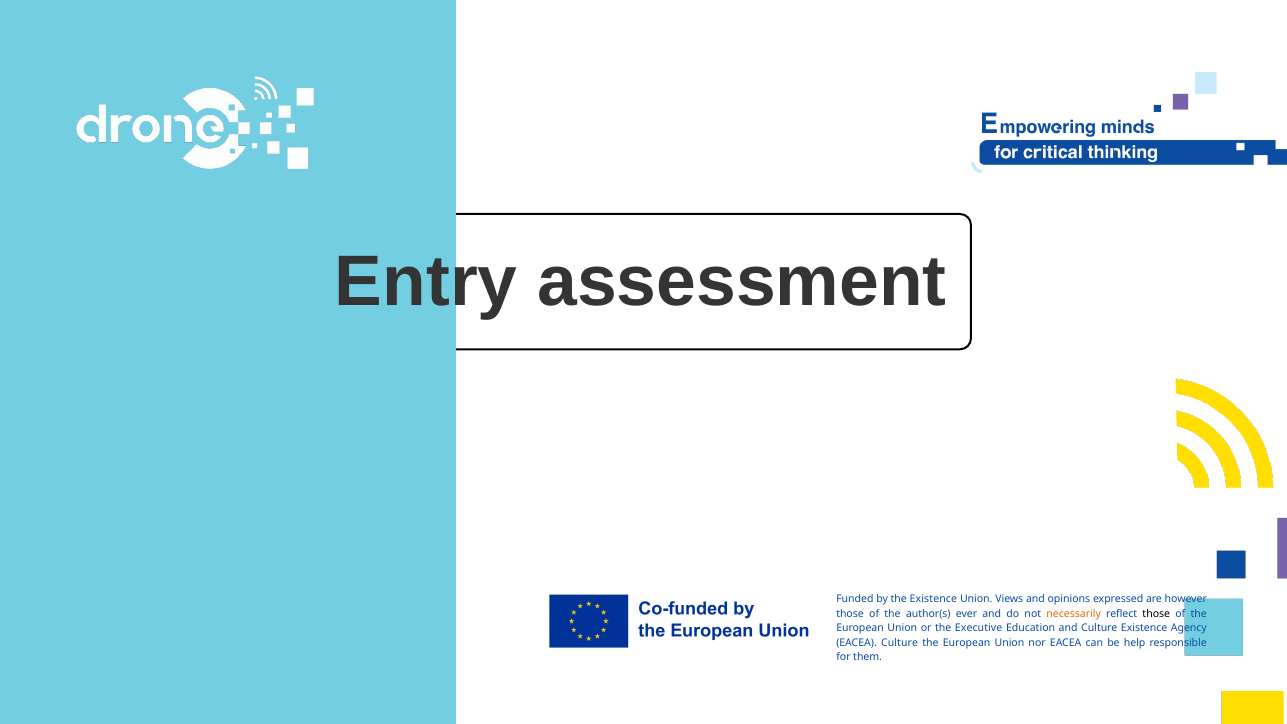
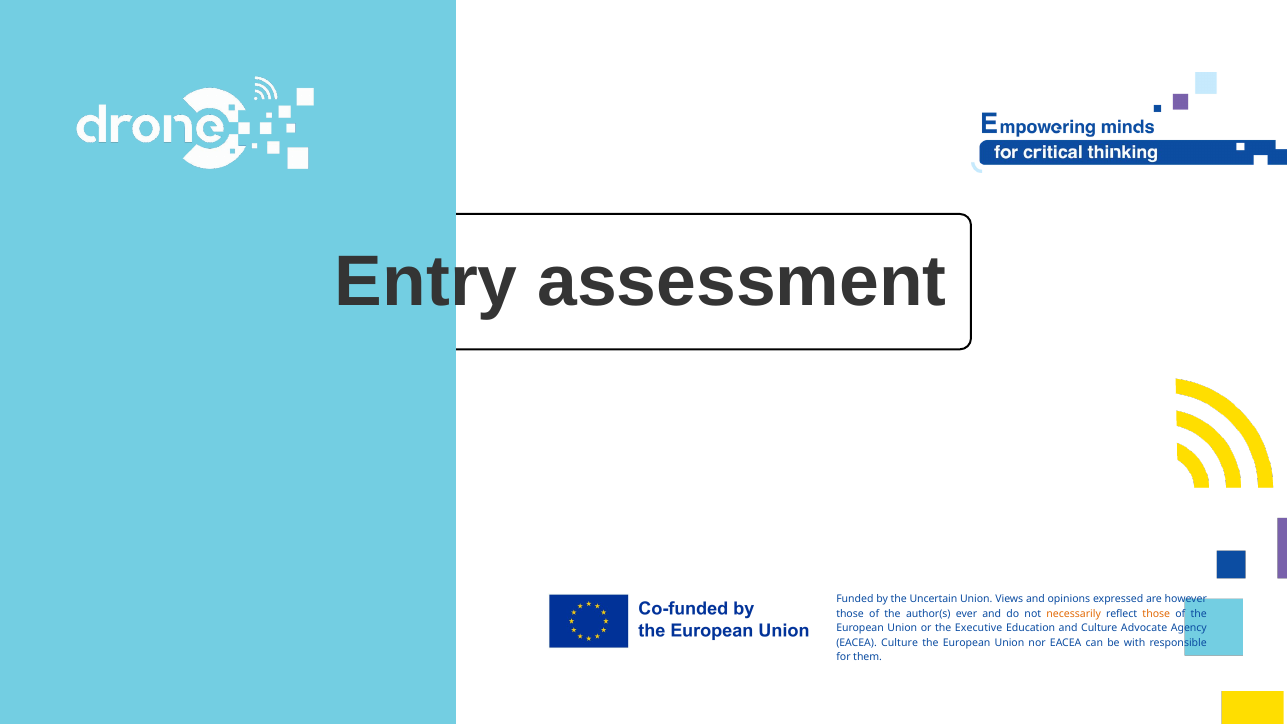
the Existence: Existence -> Uncertain (933, 599)
those colour: black -> orange (1156, 614)
Culture Existence: Existence -> Advocate (1144, 628)
help: help -> with (1135, 643)
